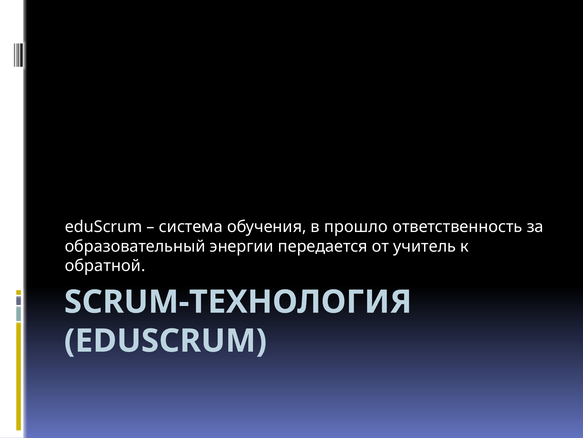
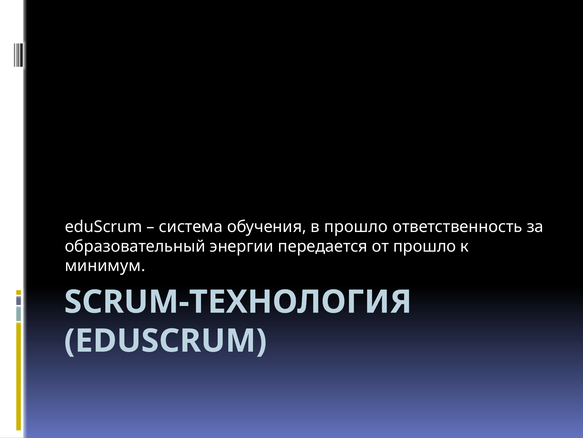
от учитель: учитель -> прошло (425, 246)
обратной: обратной -> минимум (105, 265)
